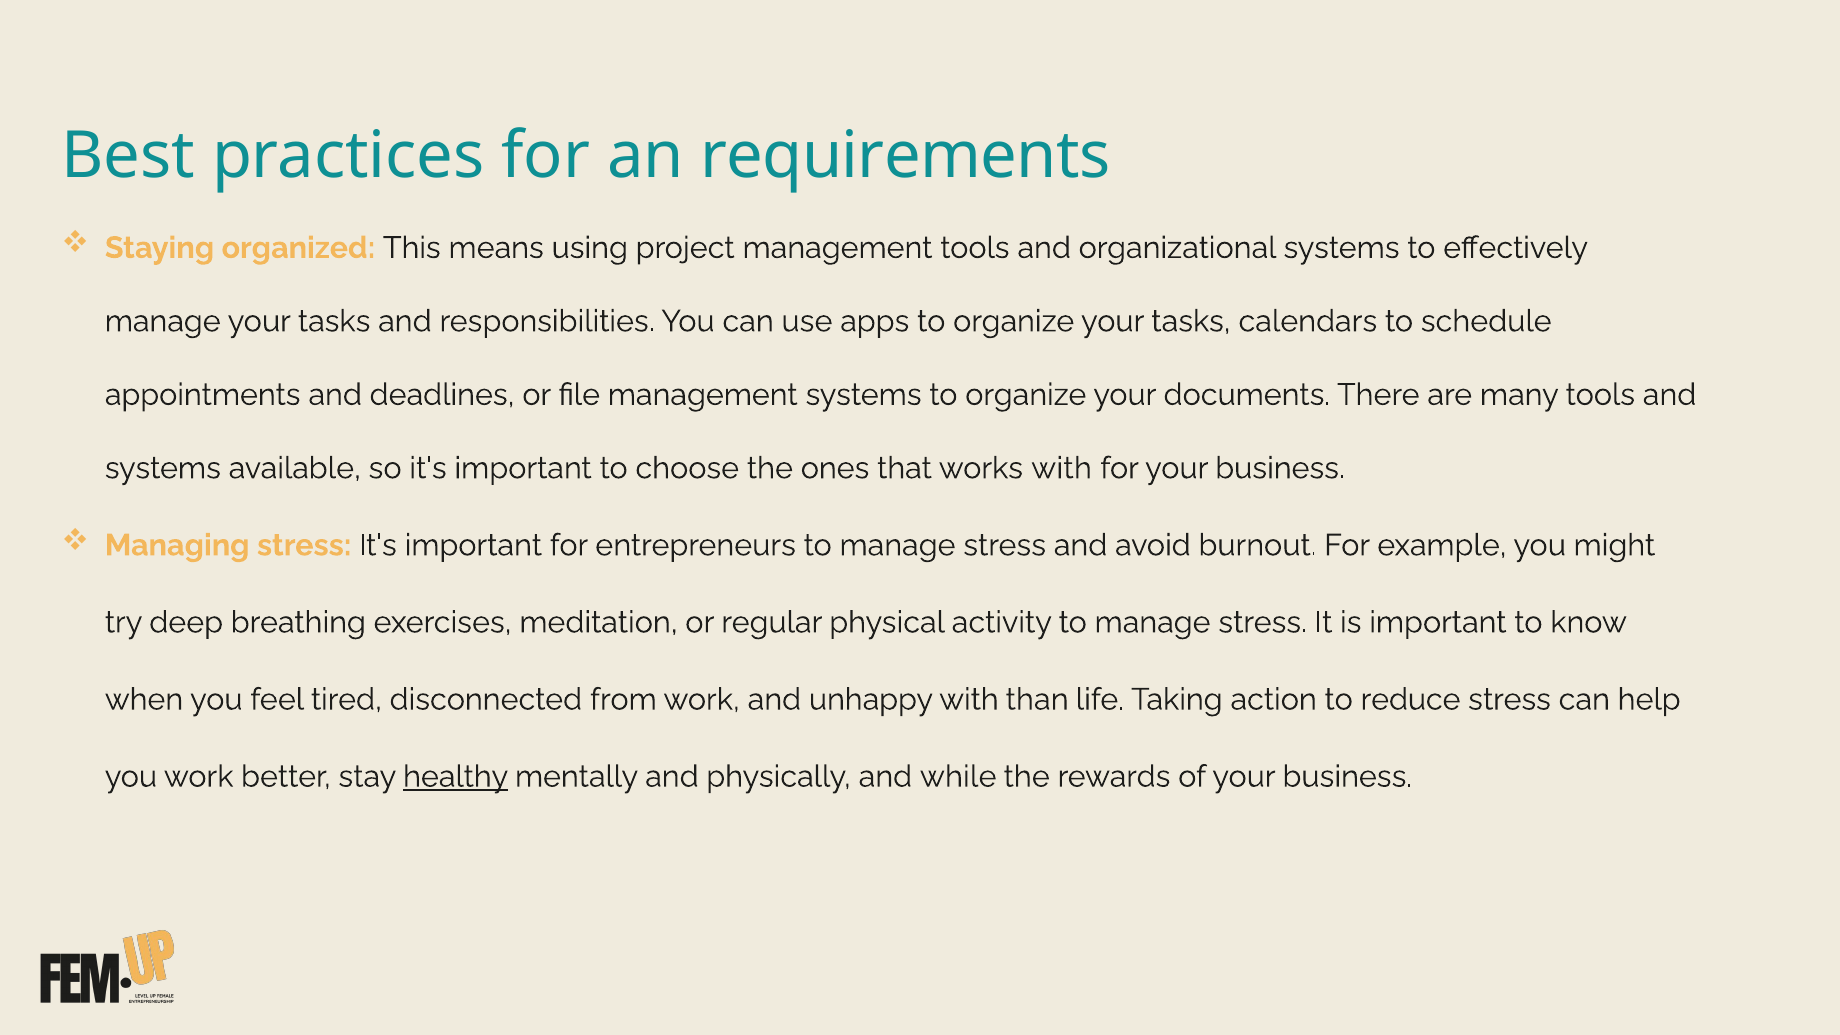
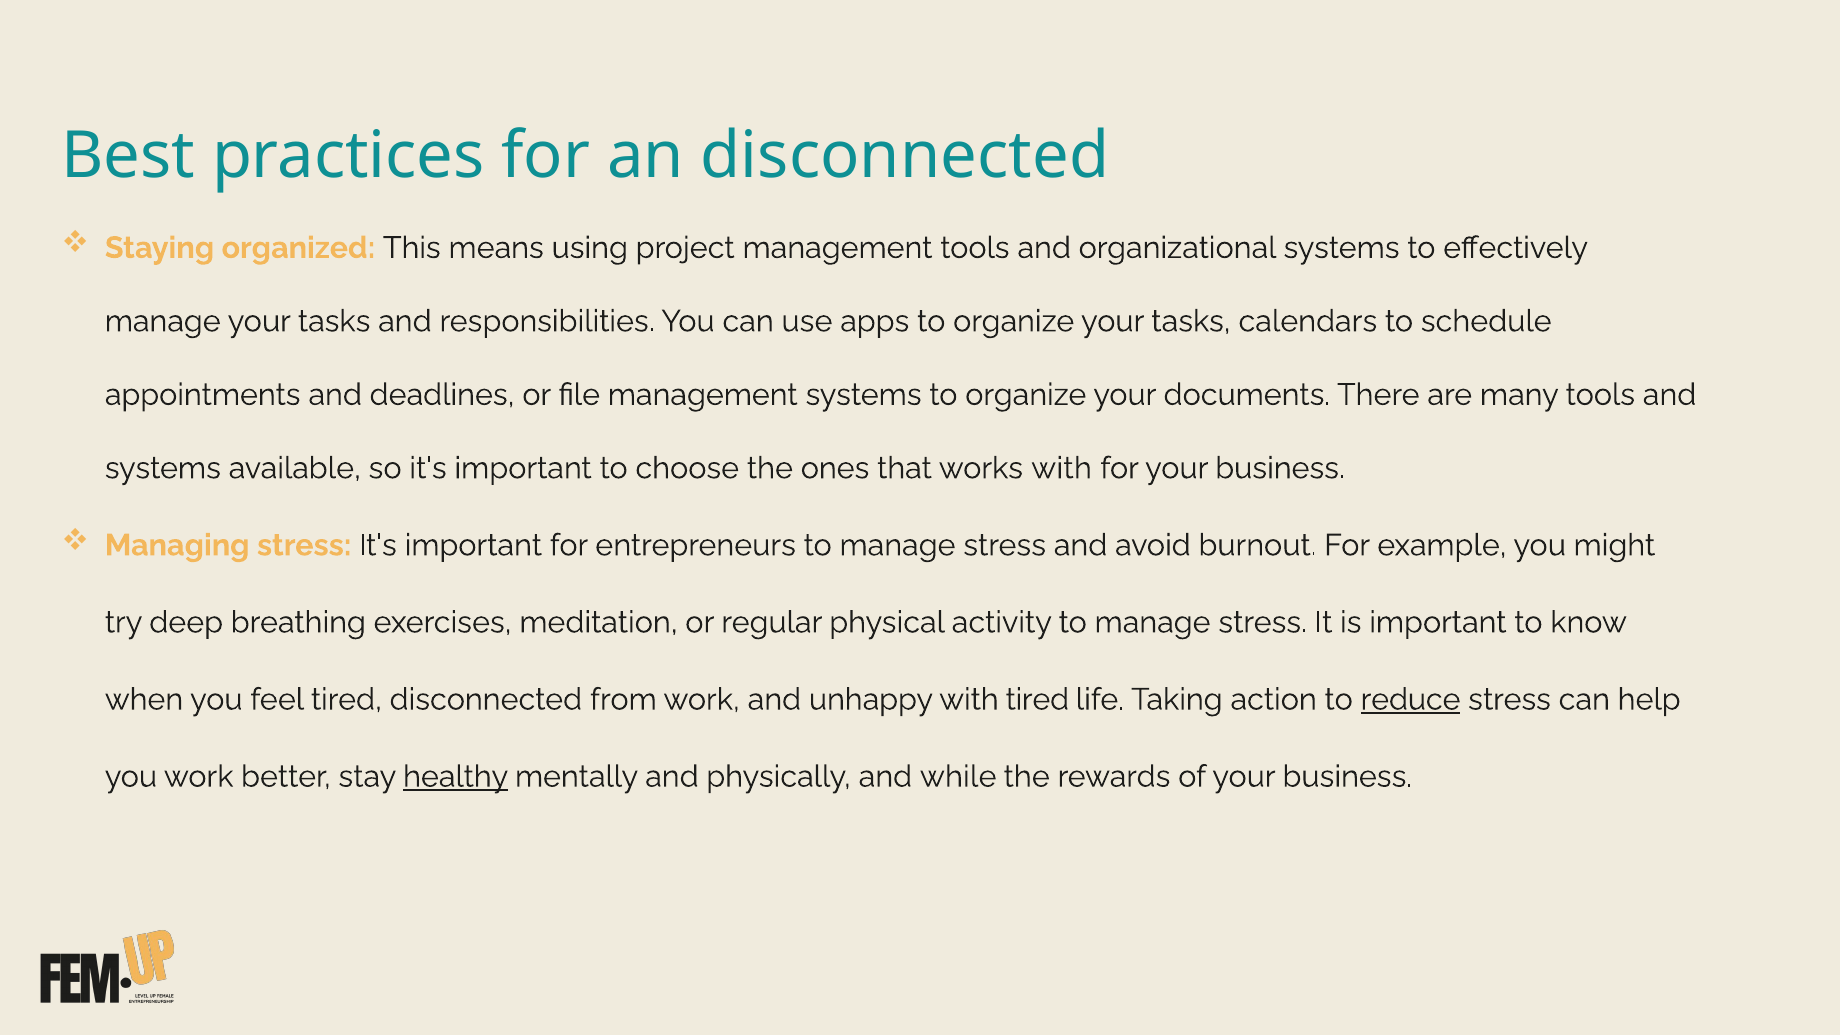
an requirements: requirements -> disconnected (905, 156)
with than: than -> tired (1037, 699)
reduce underline: none -> present (1411, 699)
